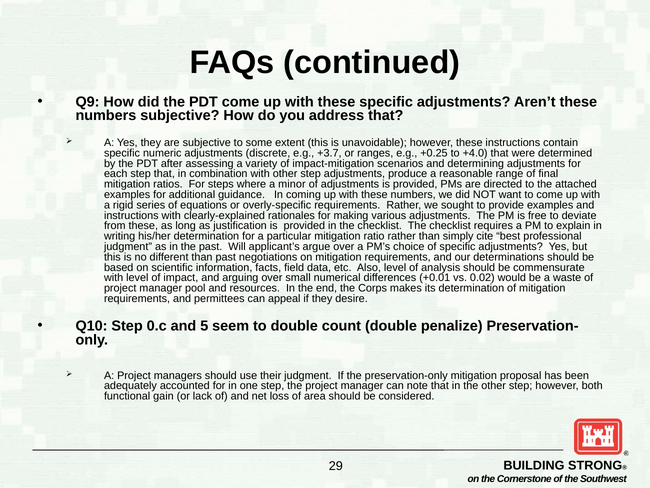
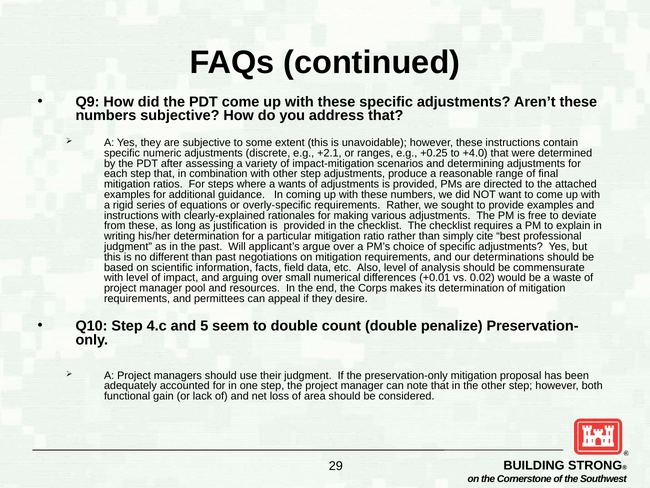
+3.7: +3.7 -> +2.1 (329, 153)
minor: minor -> wants (292, 184)
0.c: 0.c -> 4.c (157, 326)
